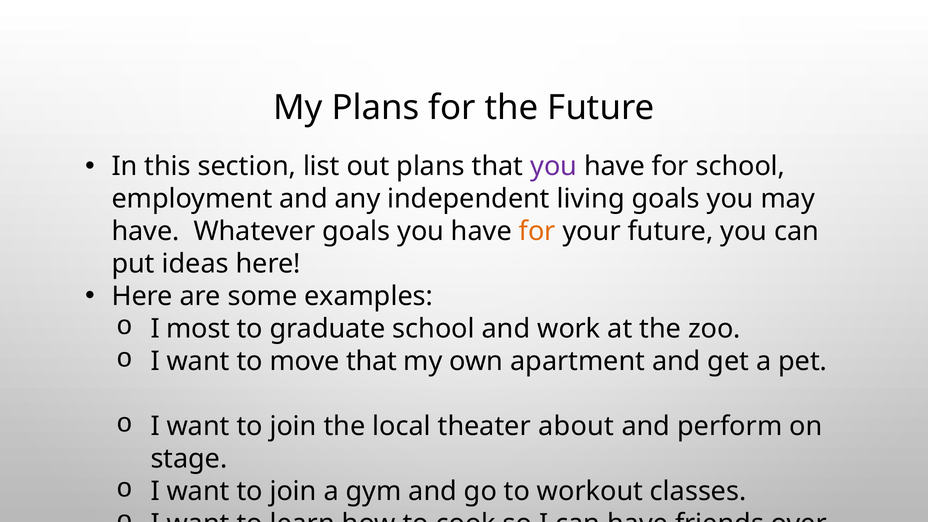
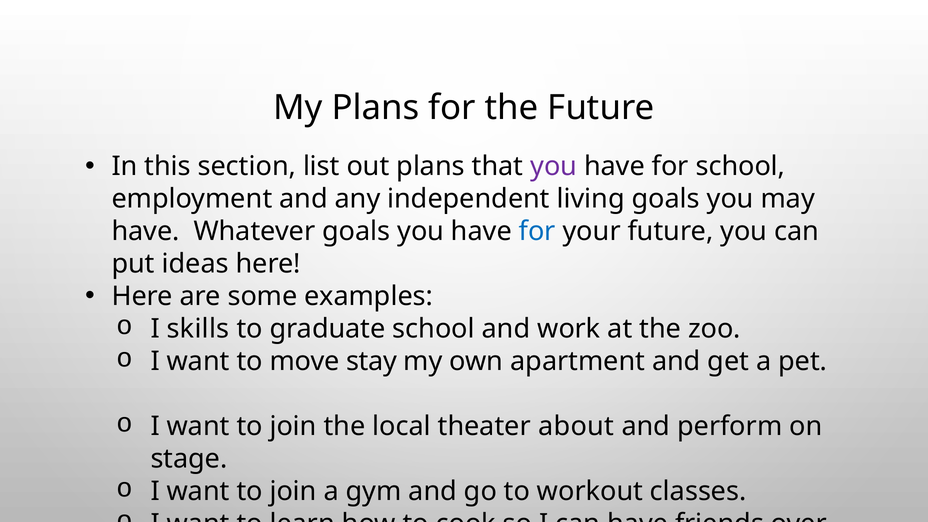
for colour: orange -> blue (537, 232)
most: most -> skills (198, 329)
move that: that -> stay (372, 362)
